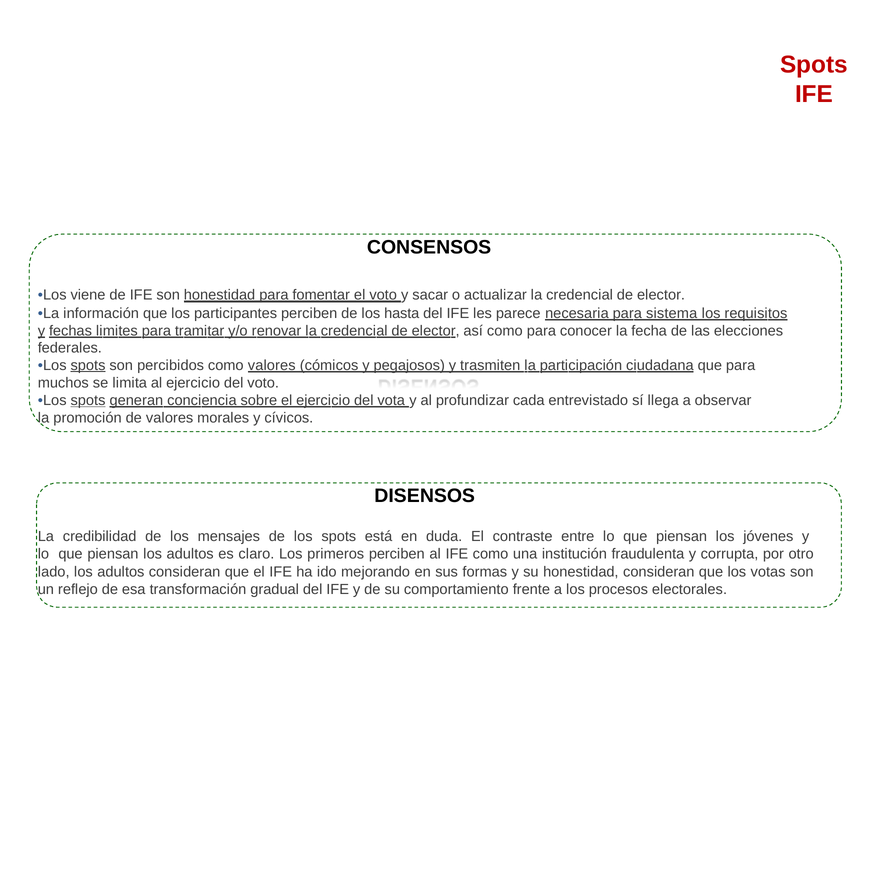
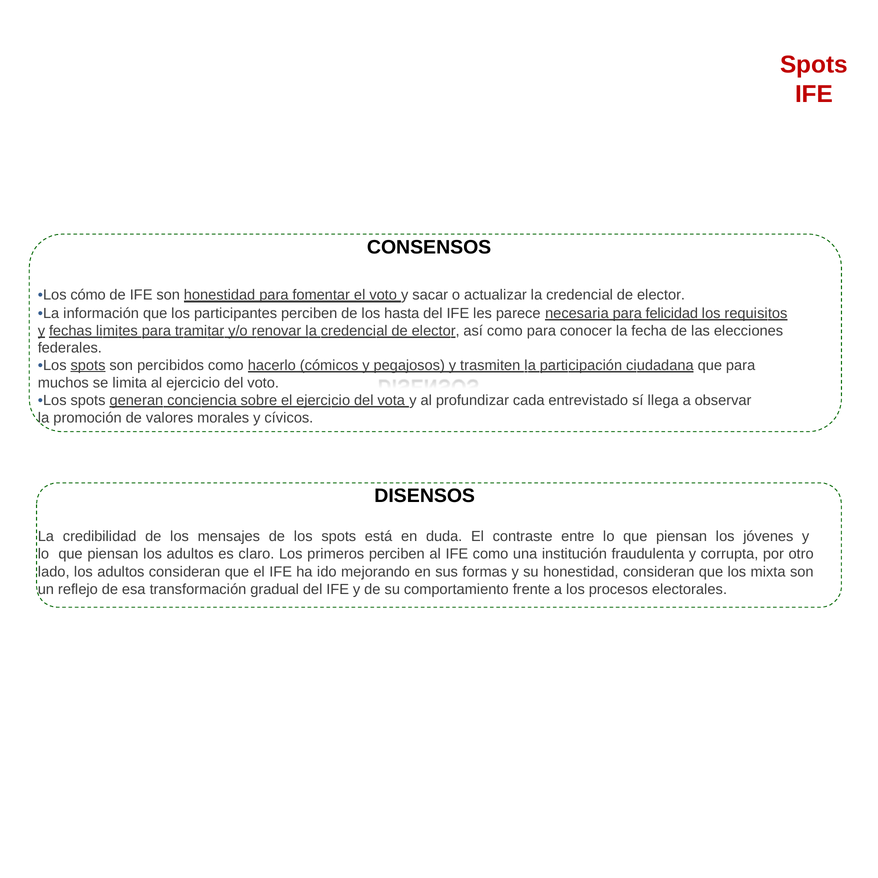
viene: viene -> cómo (88, 295)
sistema: sistema -> felicidad (672, 313)
como valores: valores -> hacerlo (272, 365)
spots underline: present -> none (88, 400)
votas: votas -> mixta (768, 572)
